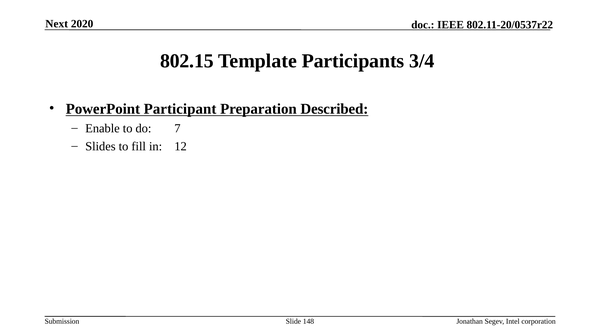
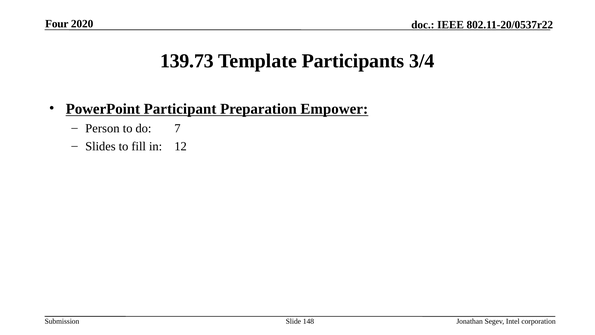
Next: Next -> Four (57, 24)
802.15: 802.15 -> 139.73 (187, 61)
Described: Described -> Empower (334, 109)
Enable: Enable -> Person (102, 128)
